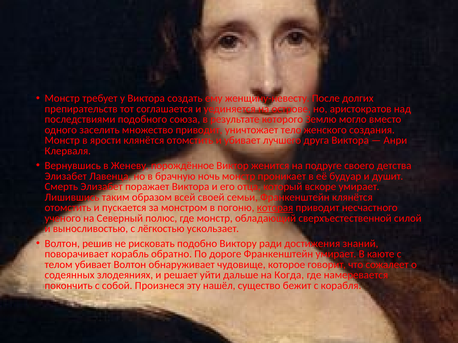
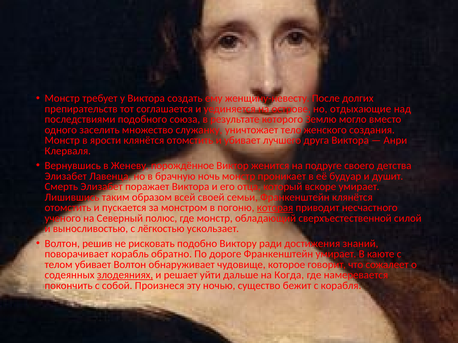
аристократов: аристократов -> отдыхающие (361, 109)
множество приводит: приводит -> служанку (199, 130)
злодеяниях underline: none -> present (125, 275)
нашёл: нашёл -> ночью (219, 286)
